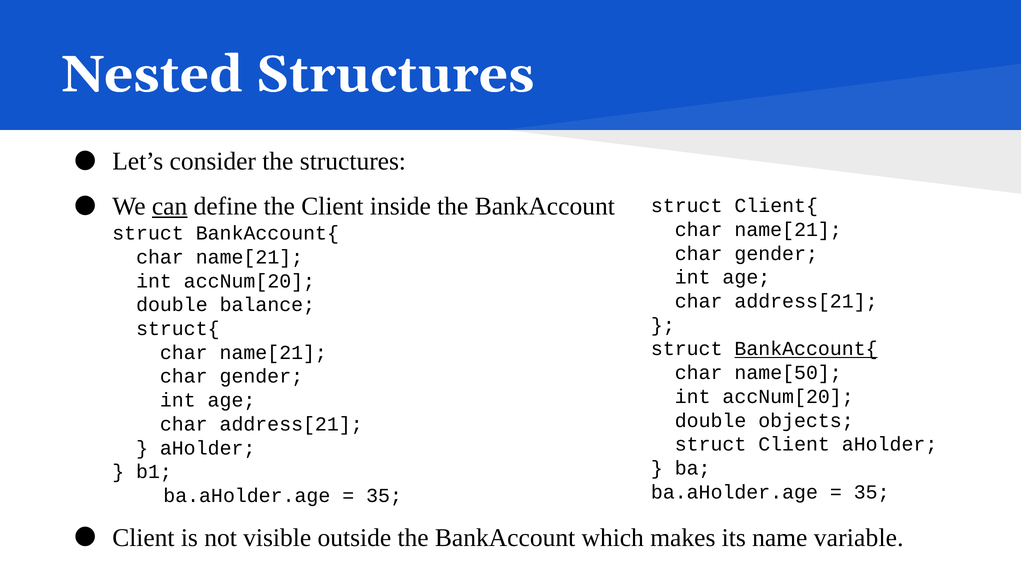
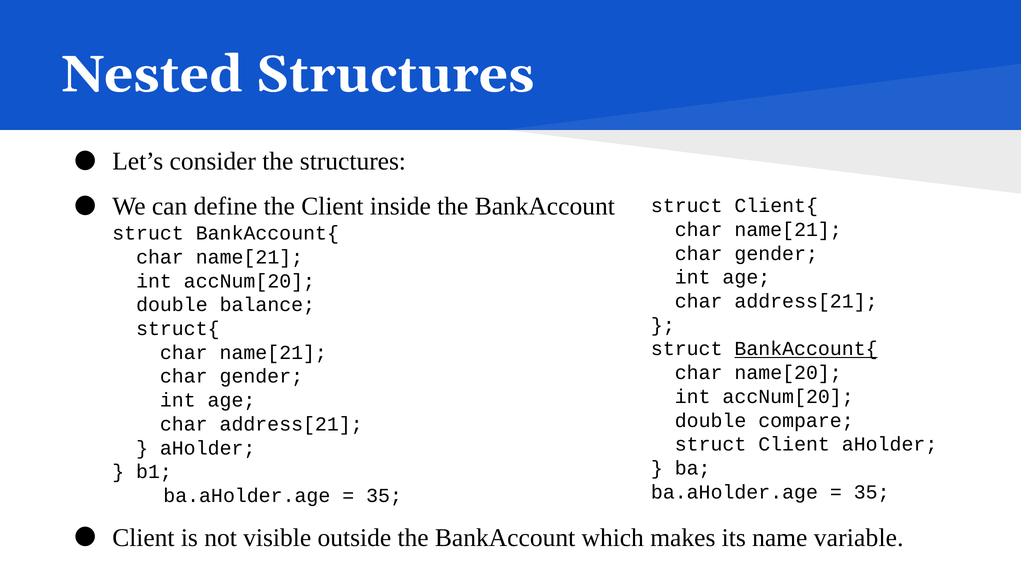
can underline: present -> none (170, 206)
name[50: name[50 -> name[20 (788, 372)
objects: objects -> compare (806, 420)
